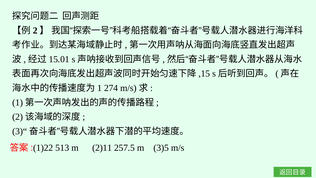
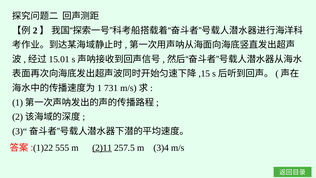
274: 274 -> 731 (111, 88)
513: 513 -> 555 (62, 148)
2)11 underline: none -> present (102, 148)
3)5: 3)5 -> 3)4 (161, 148)
